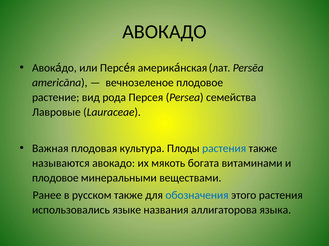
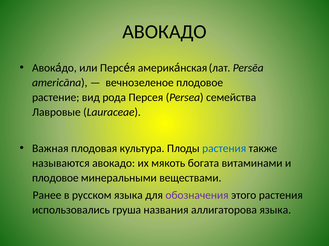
русском также: также -> языка (128, 196)
обозначения colour: blue -> purple (197, 196)
языке: языке -> груша (127, 211)
